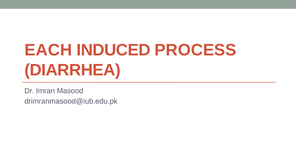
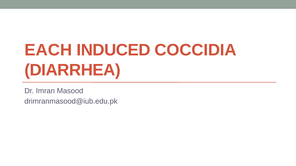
PROCESS: PROCESS -> COCCIDIA (196, 50)
